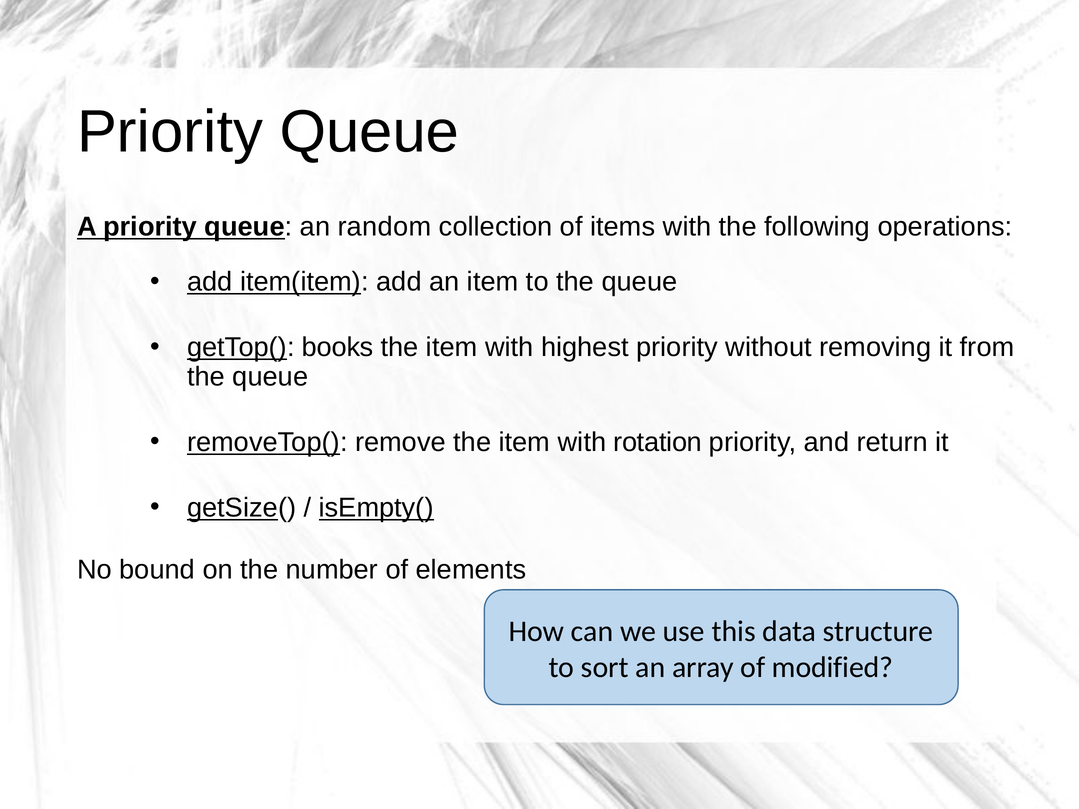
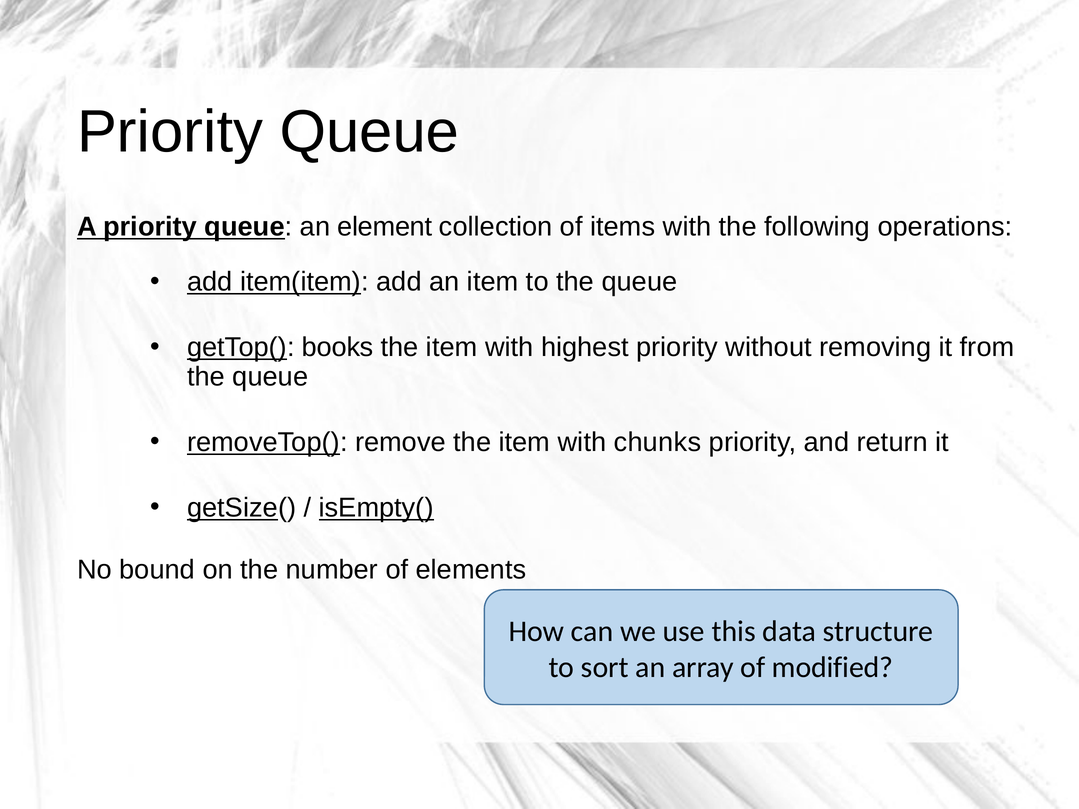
random: random -> element (385, 227)
rotation: rotation -> chunks (657, 442)
